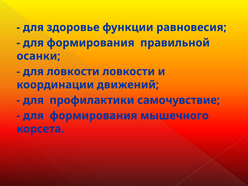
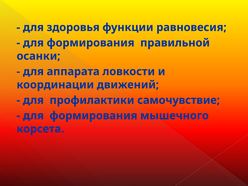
здоровье: здоровье -> здоровья (73, 27)
для ловкости: ловкости -> аппарата (73, 72)
